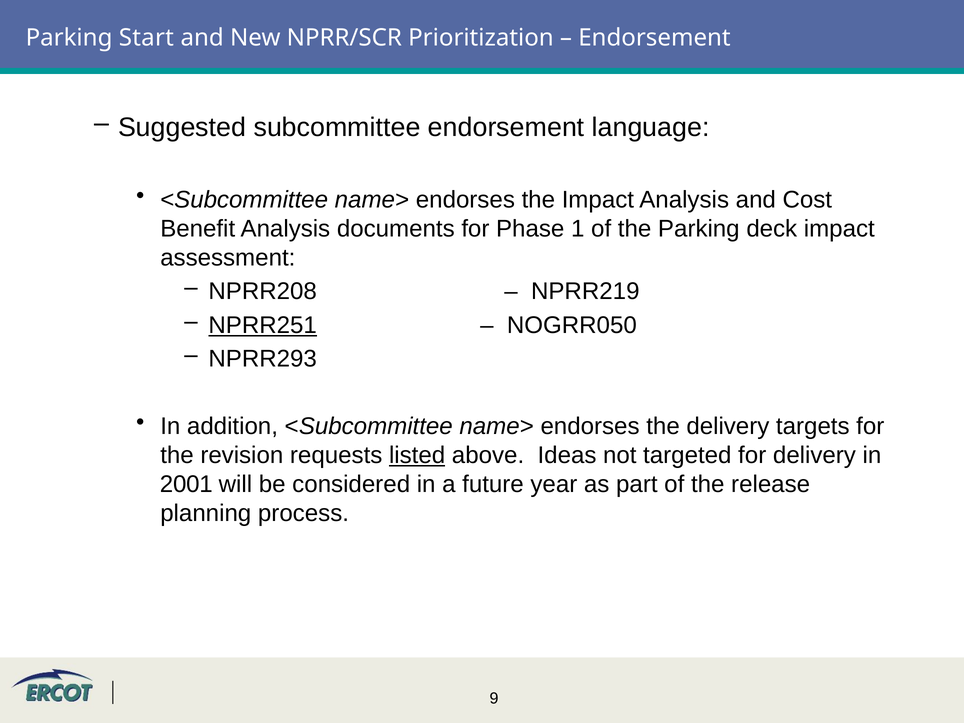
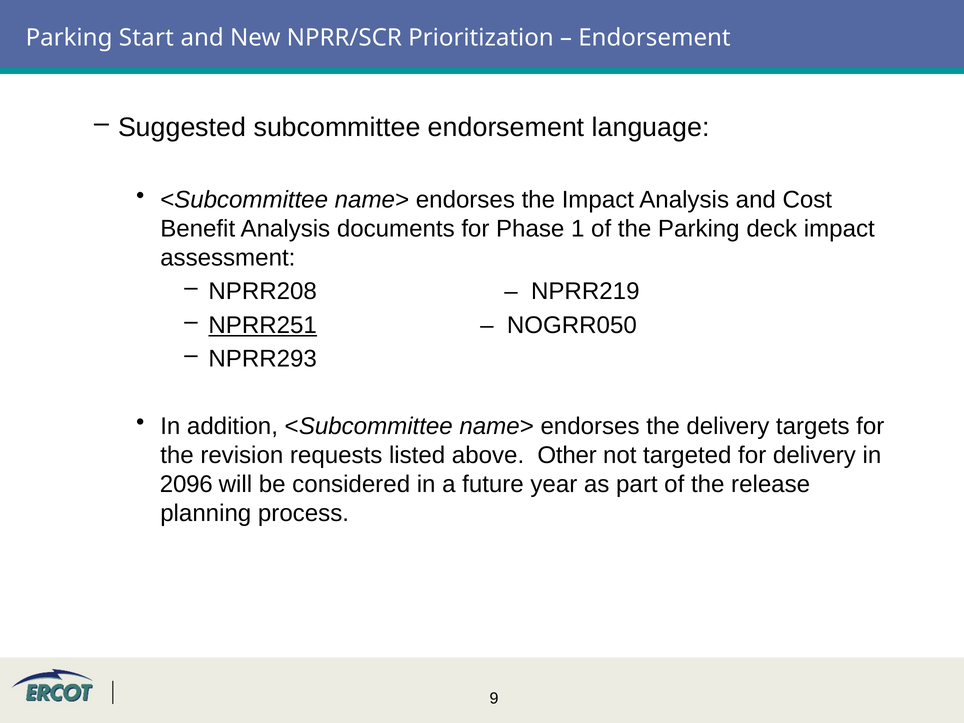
listed underline: present -> none (417, 455)
Ideas: Ideas -> Other (567, 455)
2001: 2001 -> 2096 (186, 484)
